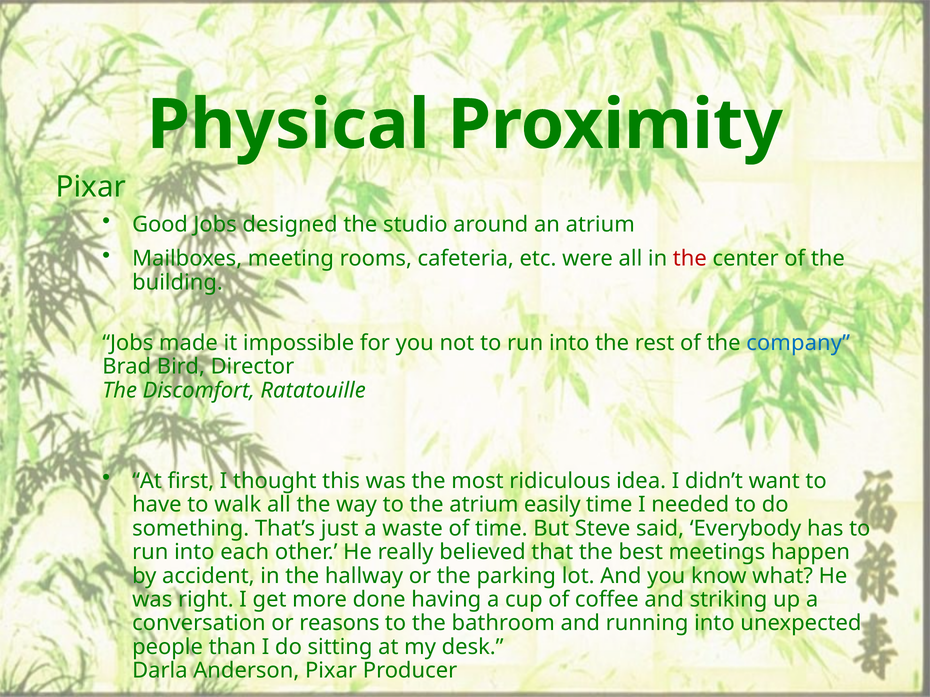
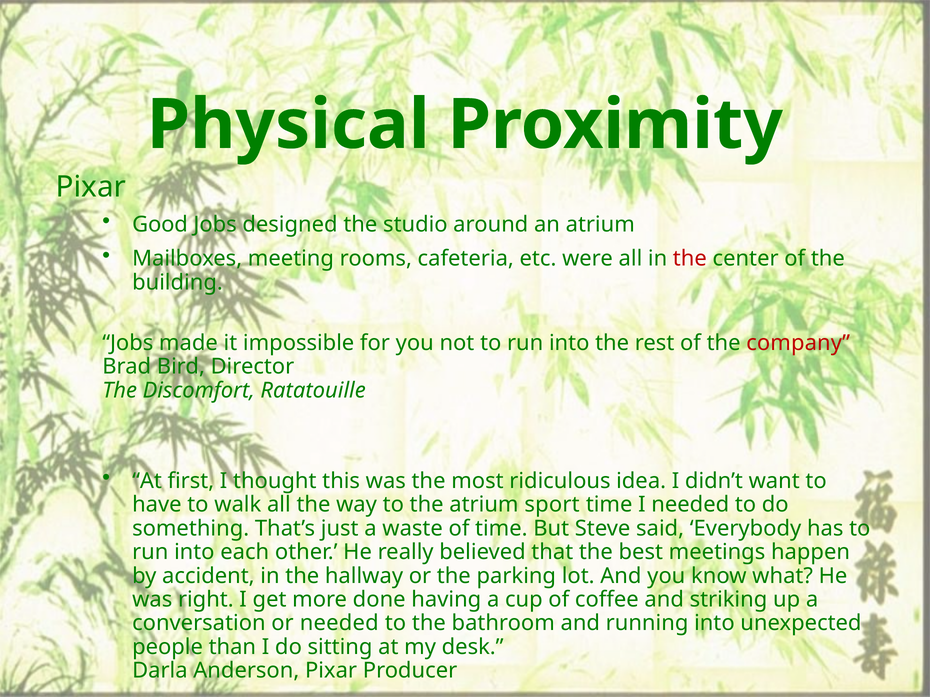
company colour: blue -> red (798, 343)
easily: easily -> sport (552, 505)
or reasons: reasons -> needed (339, 624)
